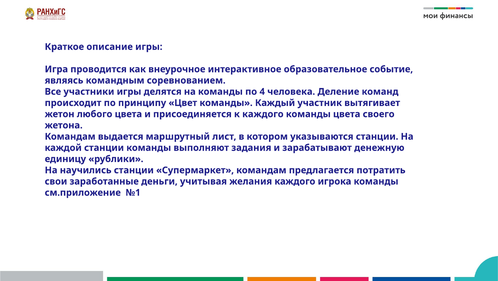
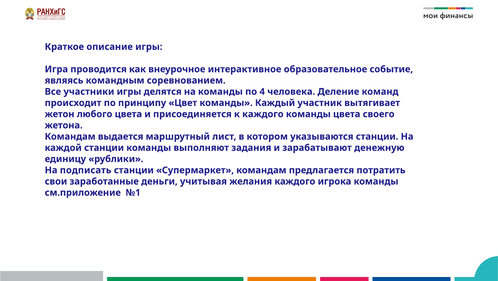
научились: научились -> подписать (86, 170)
